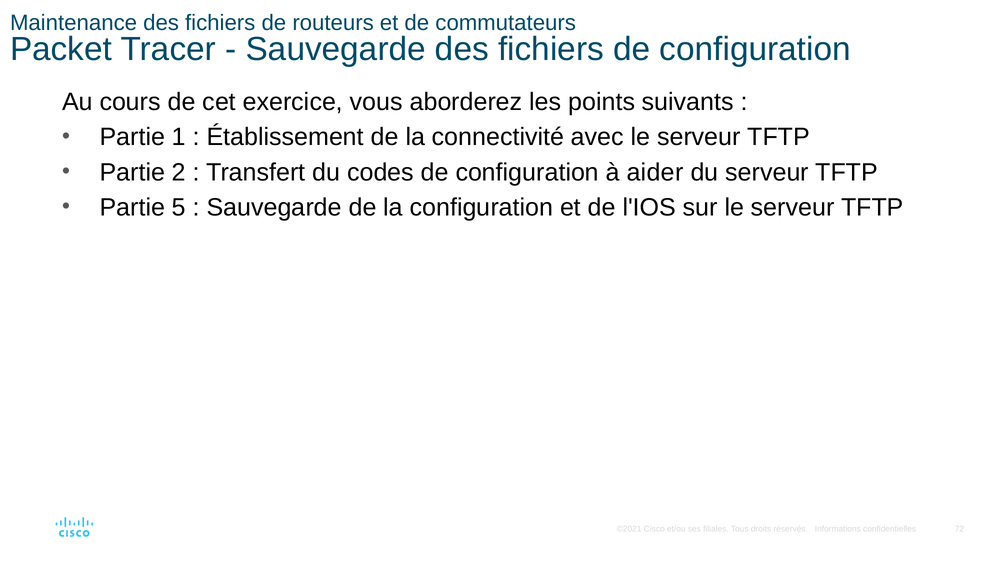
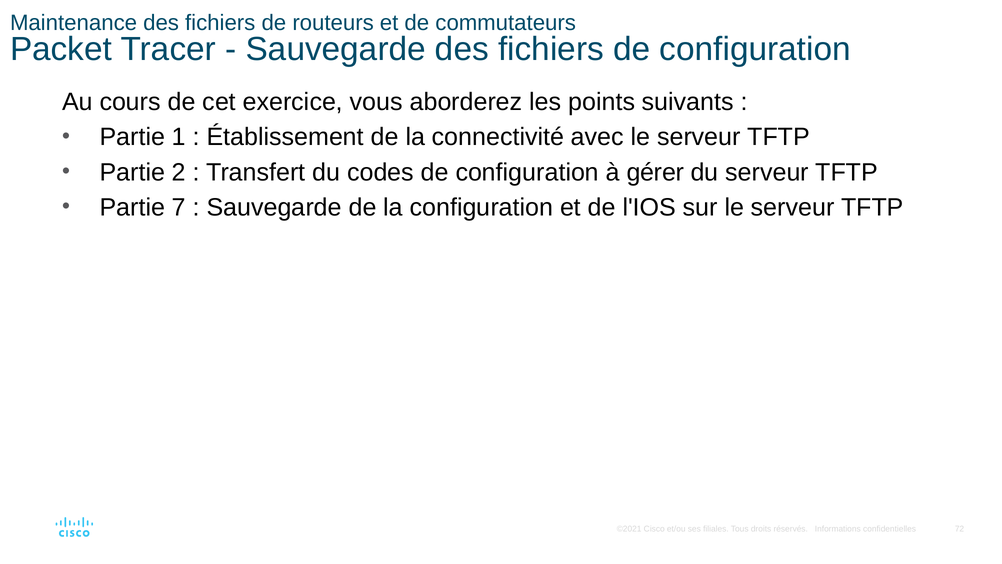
aider: aider -> gérer (655, 172)
5: 5 -> 7 (179, 207)
